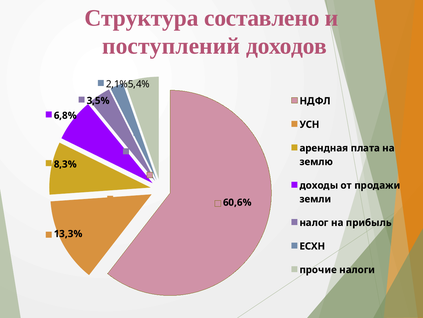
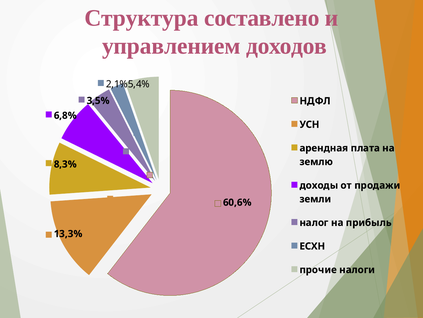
поступлений: поступлений -> управлением (171, 46)
